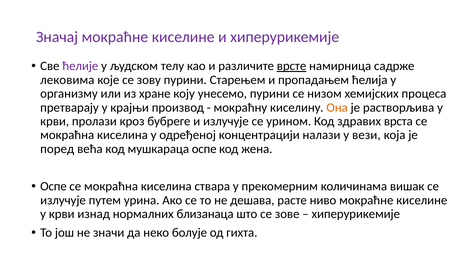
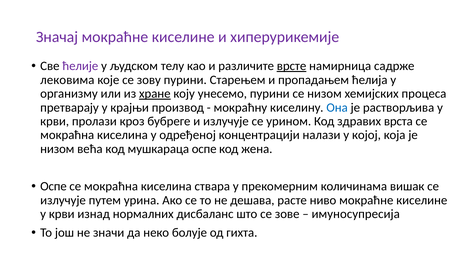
хране underline: none -> present (155, 94)
Она colour: orange -> blue (337, 108)
вези: вези -> којој (366, 135)
поред: поред -> низом (57, 149)
близанаца: близанаца -> дисбаланс (205, 214)
хиперурикемије: хиперурикемије -> имуносупресија (356, 214)
